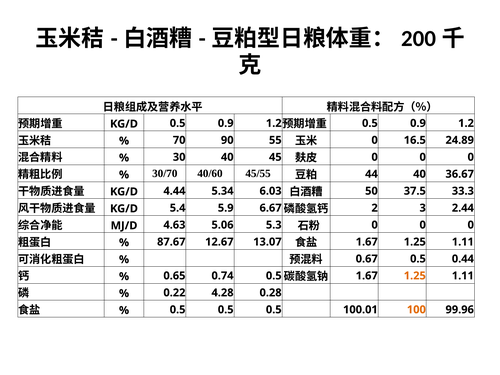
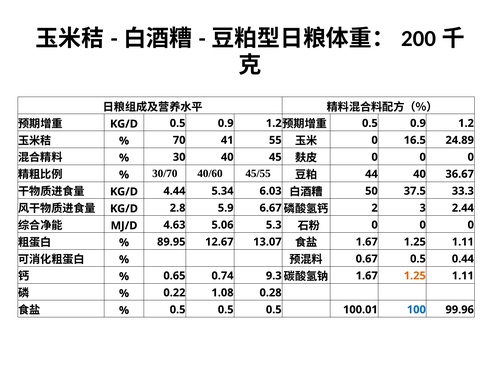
90: 90 -> 41 (227, 140)
5.4: 5.4 -> 2.8 (178, 208)
87.67: 87.67 -> 89.95 (171, 242)
0.74 0.5: 0.5 -> 9.3 (274, 276)
4.28: 4.28 -> 1.08 (223, 293)
100 colour: orange -> blue (416, 310)
